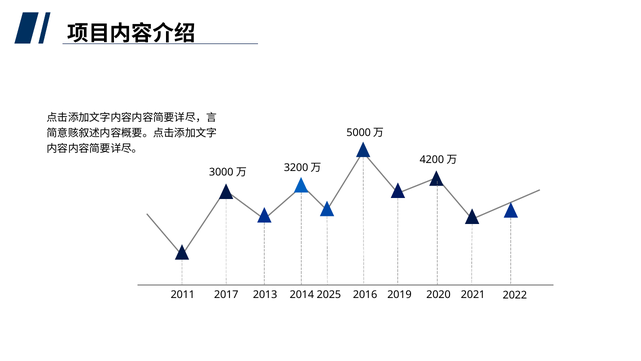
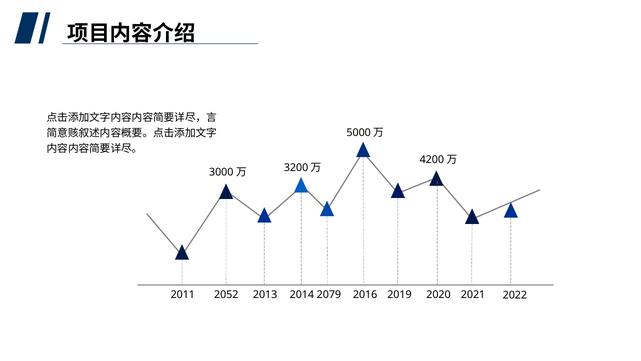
2017: 2017 -> 2052 (226, 294)
2025: 2025 -> 2079 (329, 294)
